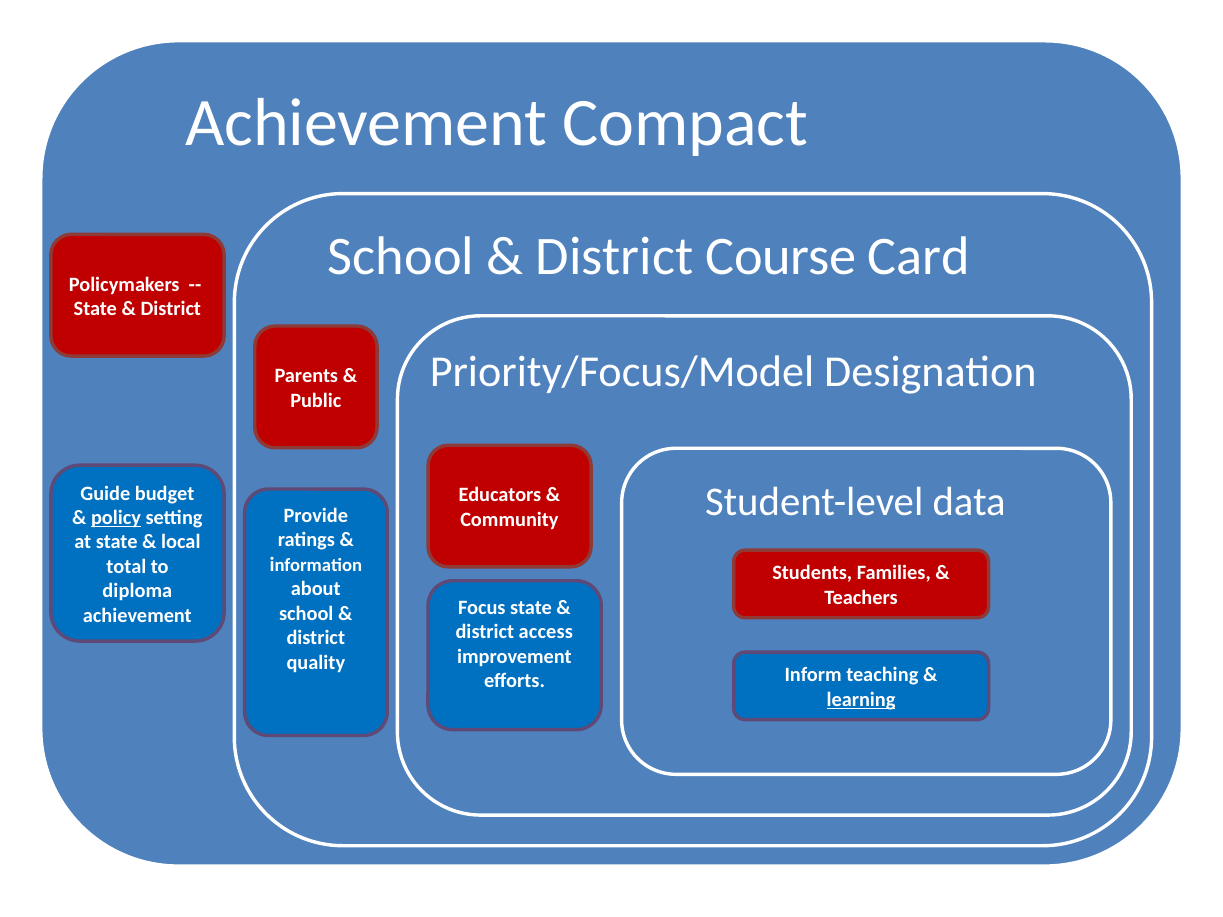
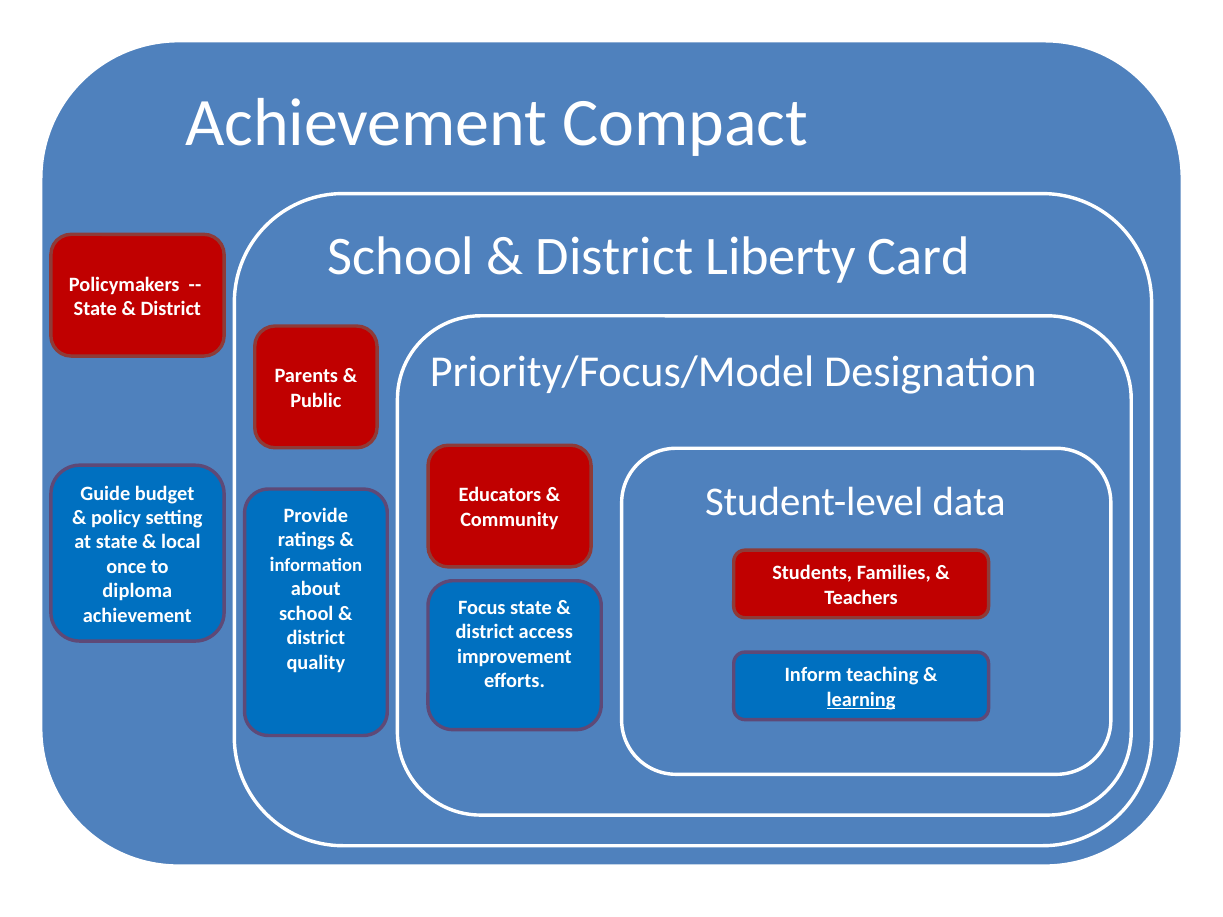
Course: Course -> Liberty (781, 256)
policy underline: present -> none (116, 518)
total: total -> once (126, 567)
